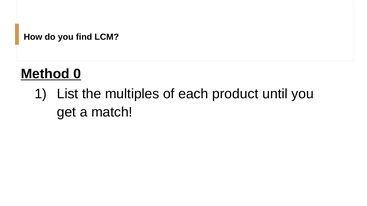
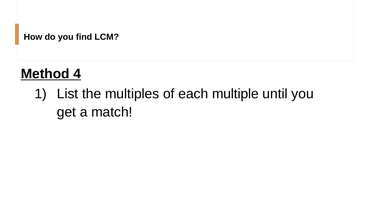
0: 0 -> 4 (77, 74)
product: product -> multiple (235, 94)
